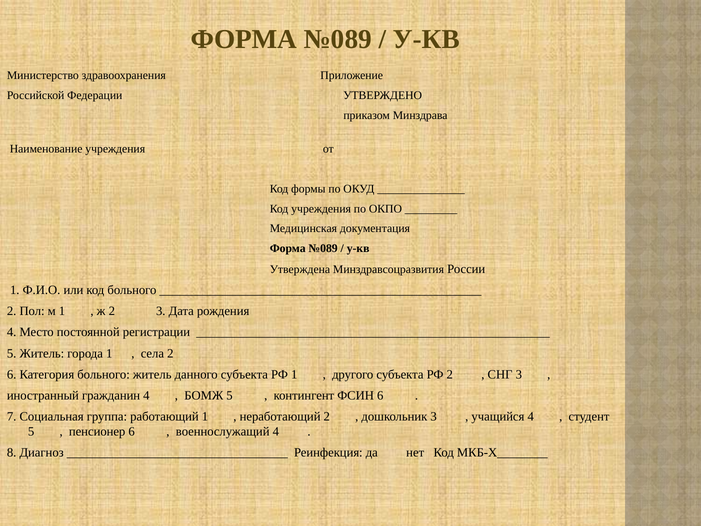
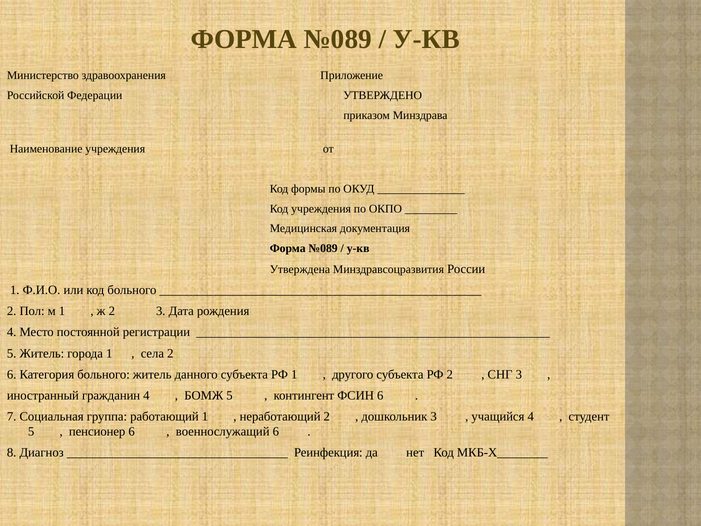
военнослужащий 4: 4 -> 6 (276, 432)
